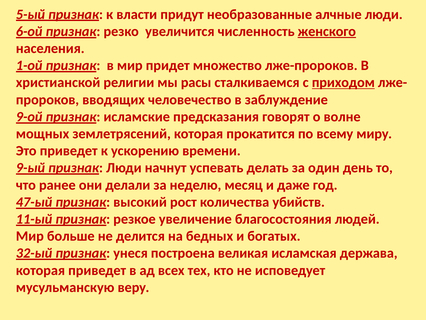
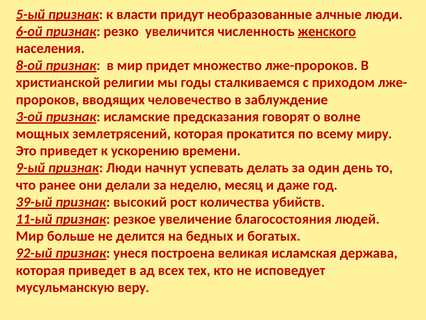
1-ой: 1-ой -> 8-ой (29, 65)
расы: расы -> годы (196, 82)
приходом underline: present -> none (343, 82)
9-ой: 9-ой -> 3-ой (29, 117)
47-ый: 47-ый -> 39-ый (34, 202)
32-ый: 32-ый -> 92-ый (34, 253)
